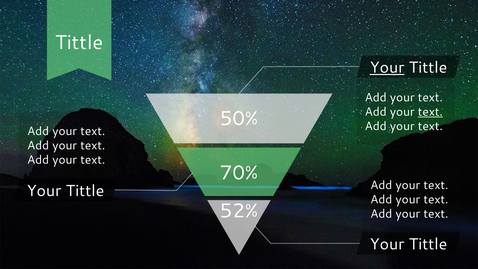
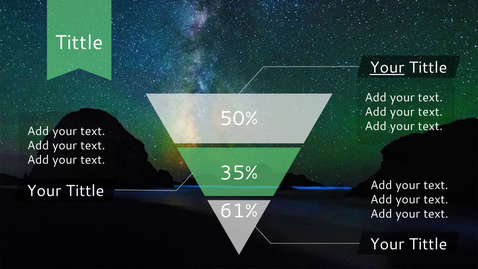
text underline: present -> none (430, 112)
70%: 70% -> 35% (239, 173)
52%: 52% -> 61% (239, 211)
